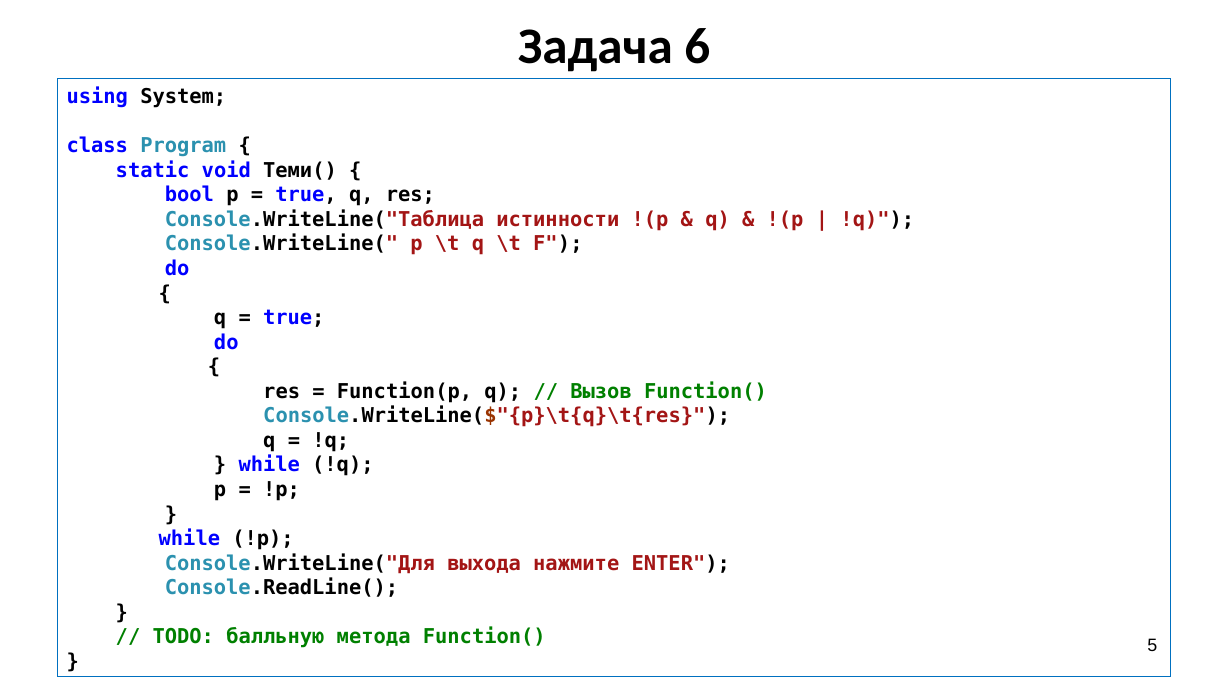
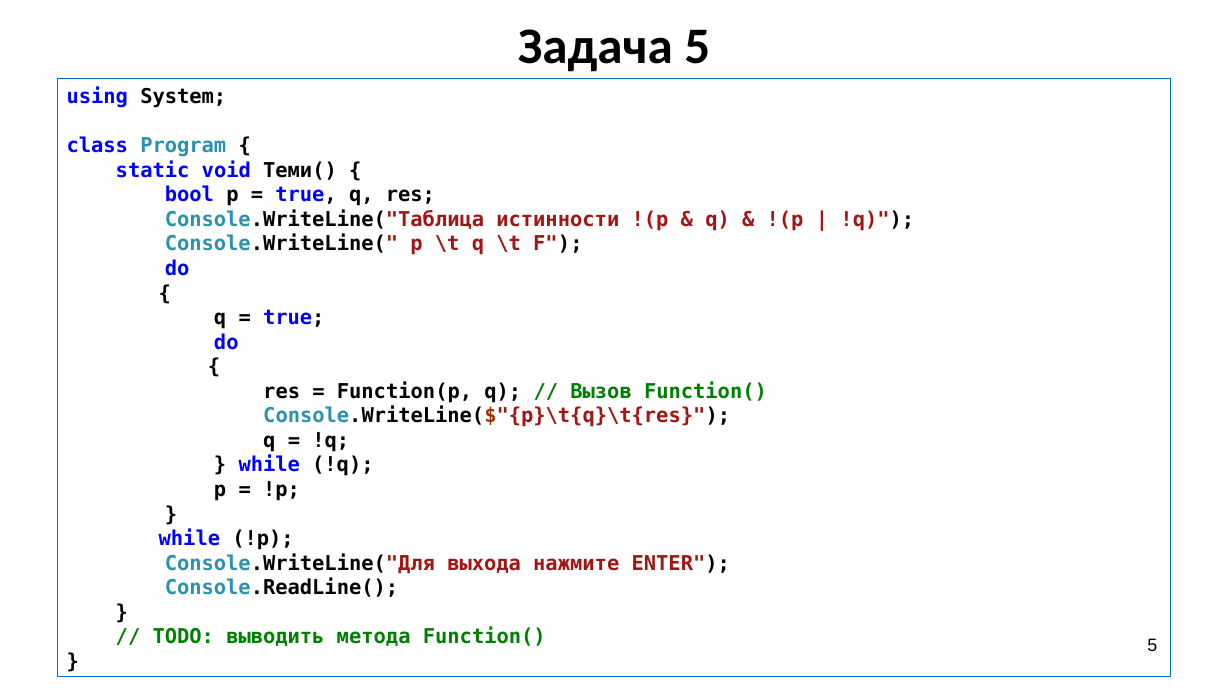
Задача 6: 6 -> 5 (697, 47)
балльную: балльную -> выводить (275, 637)
